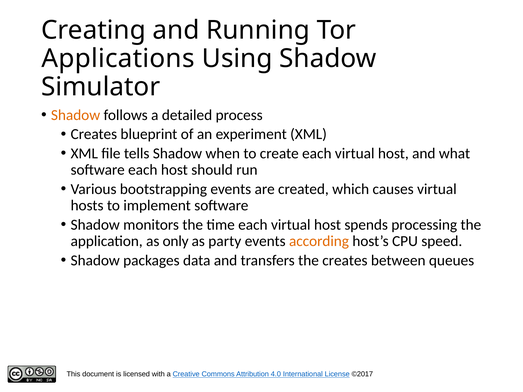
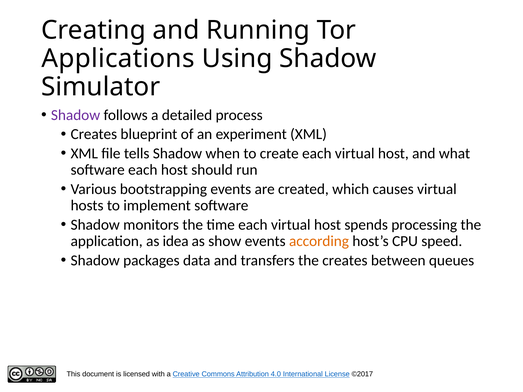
Shadow colour: orange -> purple (76, 115)
only: only -> idea (176, 241)
party: party -> show (225, 241)
